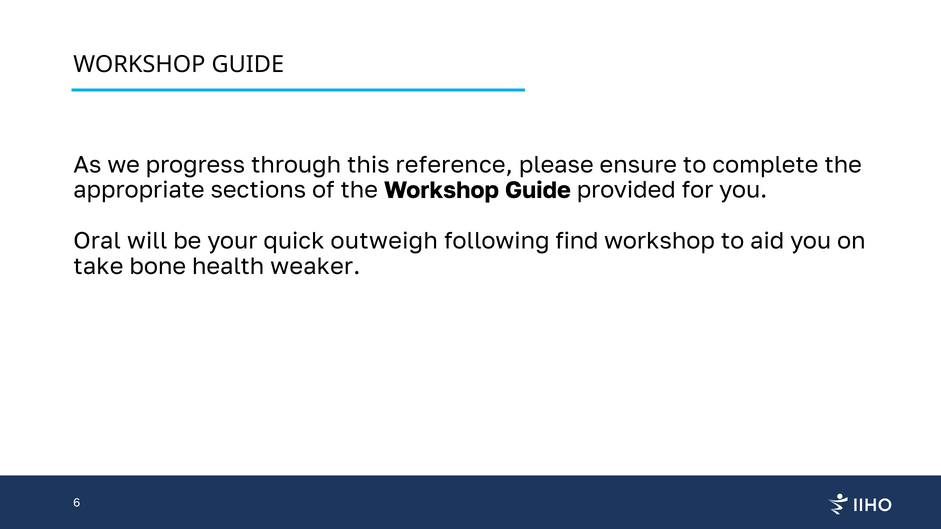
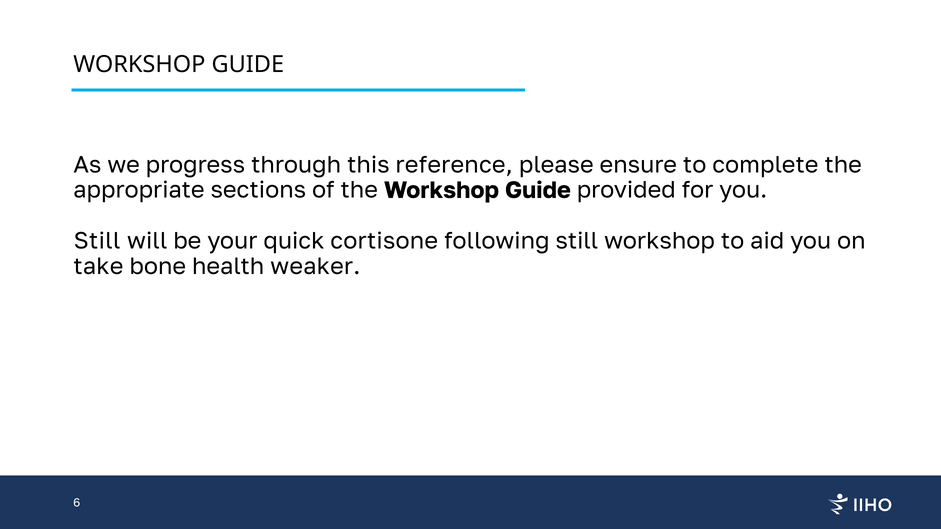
Oral: Oral -> Still (97, 241)
outweigh: outweigh -> cortisone (384, 241)
following find: find -> still (577, 241)
